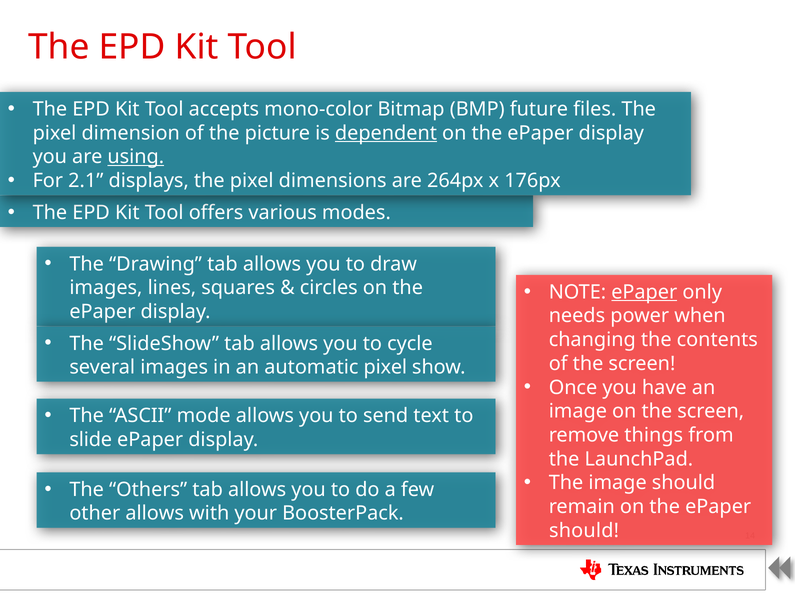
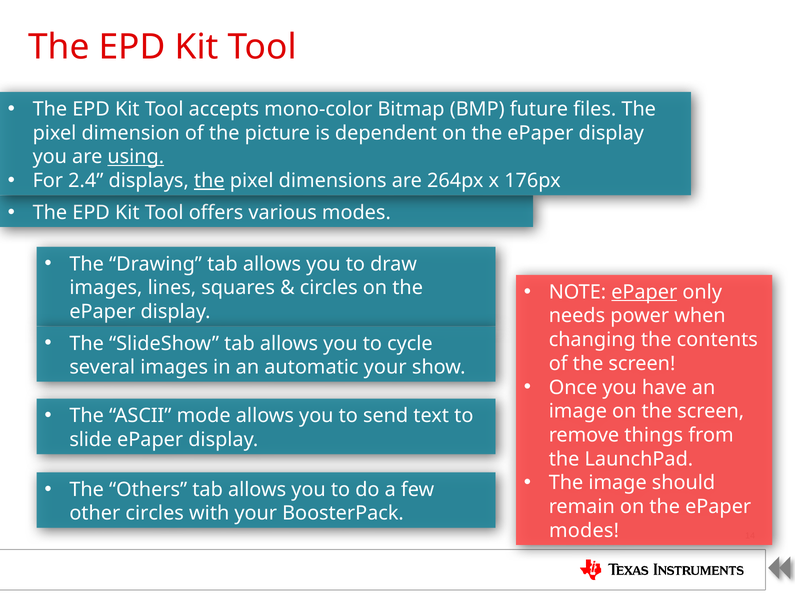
dependent underline: present -> none (386, 133)
2.1: 2.1 -> 2.4 (86, 181)
the underline: none -> present (209, 181)
automatic pixel: pixel -> your (385, 367)
other allows: allows -> circles (155, 514)
should: should -> modes (584, 531)
